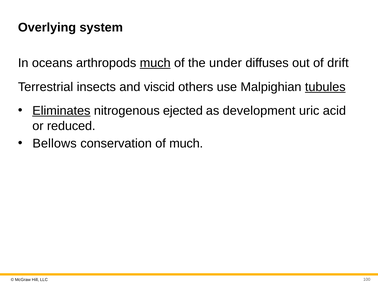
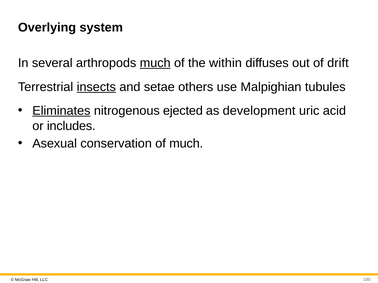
oceans: oceans -> several (52, 63)
under: under -> within (225, 63)
insects underline: none -> present (96, 87)
viscid: viscid -> setae (159, 87)
tubules underline: present -> none (325, 87)
reduced: reduced -> includes (71, 126)
Bellows: Bellows -> Asexual (55, 144)
